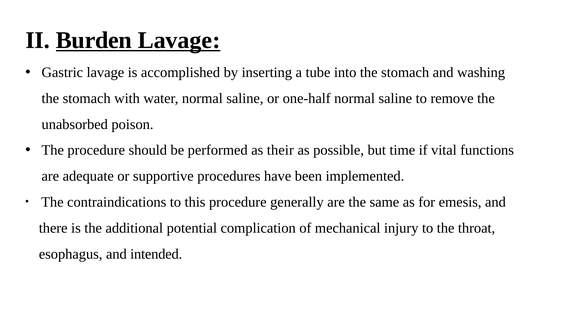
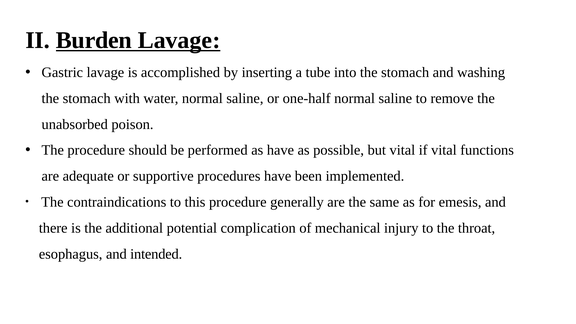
as their: their -> have (280, 150)
but time: time -> vital (402, 150)
